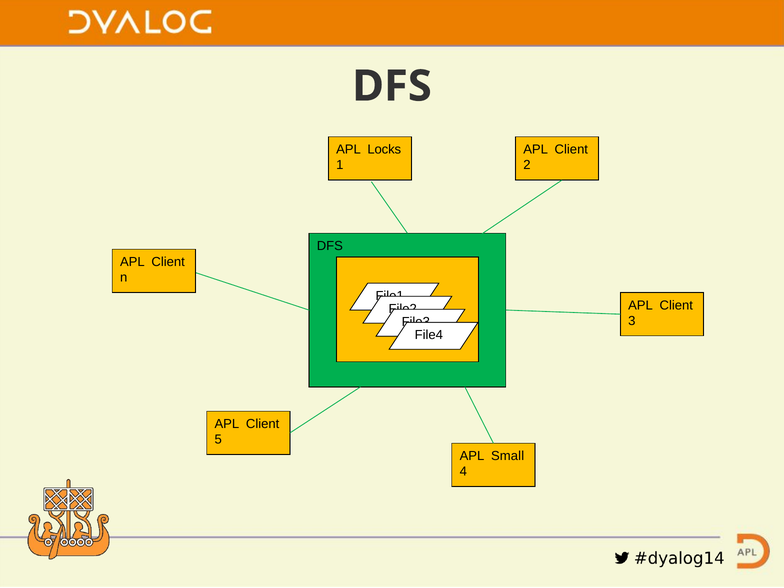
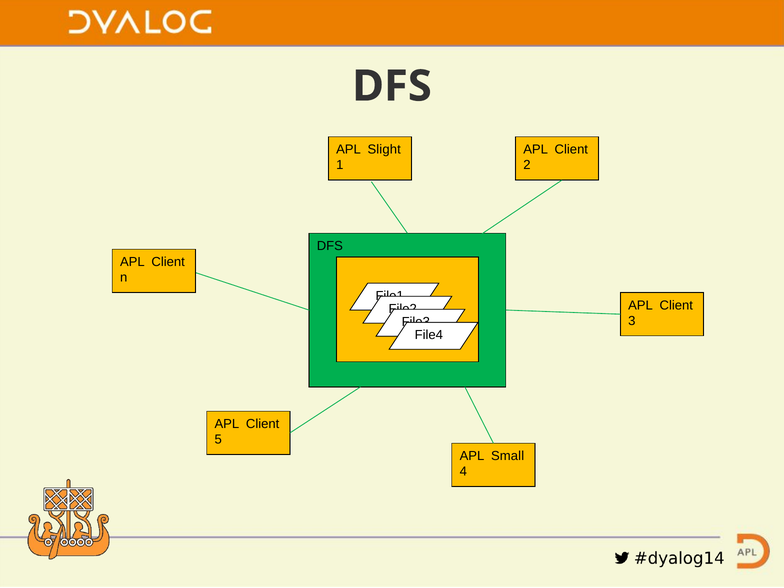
Locks: Locks -> Slight (384, 149)
